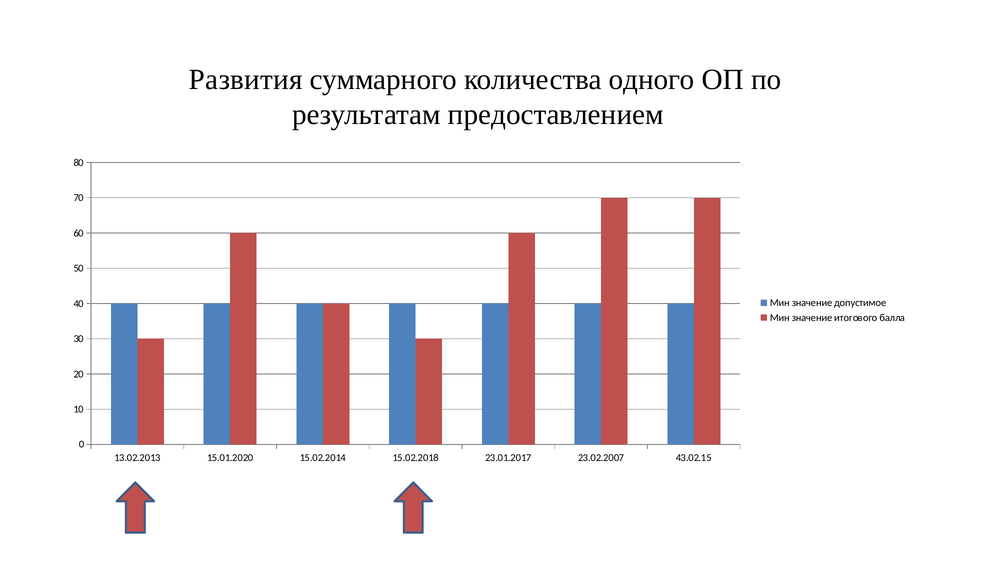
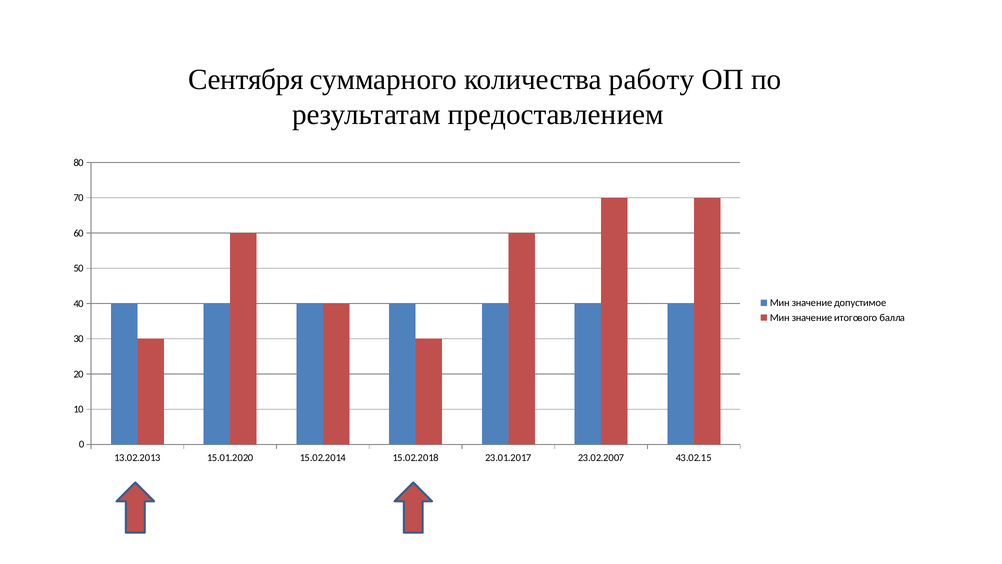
Развития: Развития -> Сентября (246, 80)
одного: одного -> работу (652, 80)
